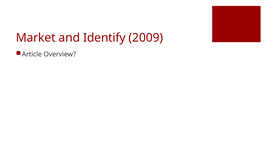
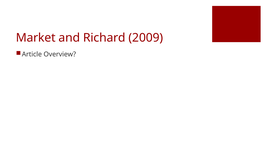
Identify: Identify -> Richard (104, 38)
